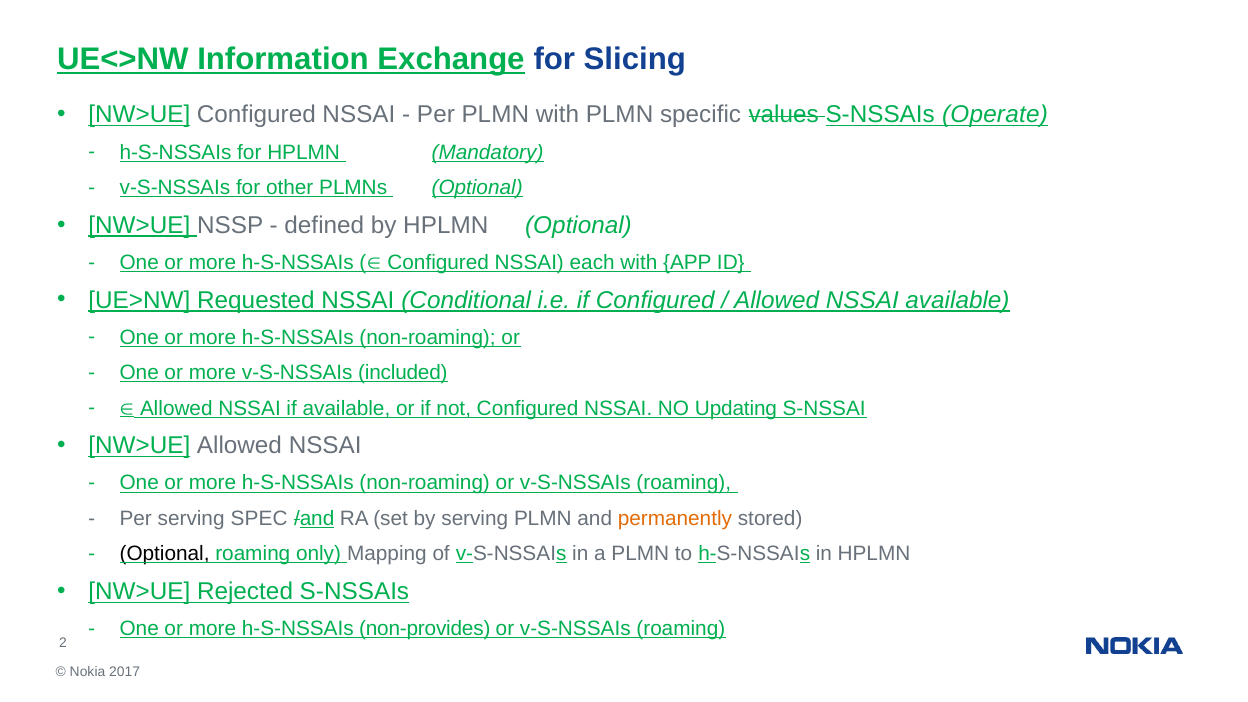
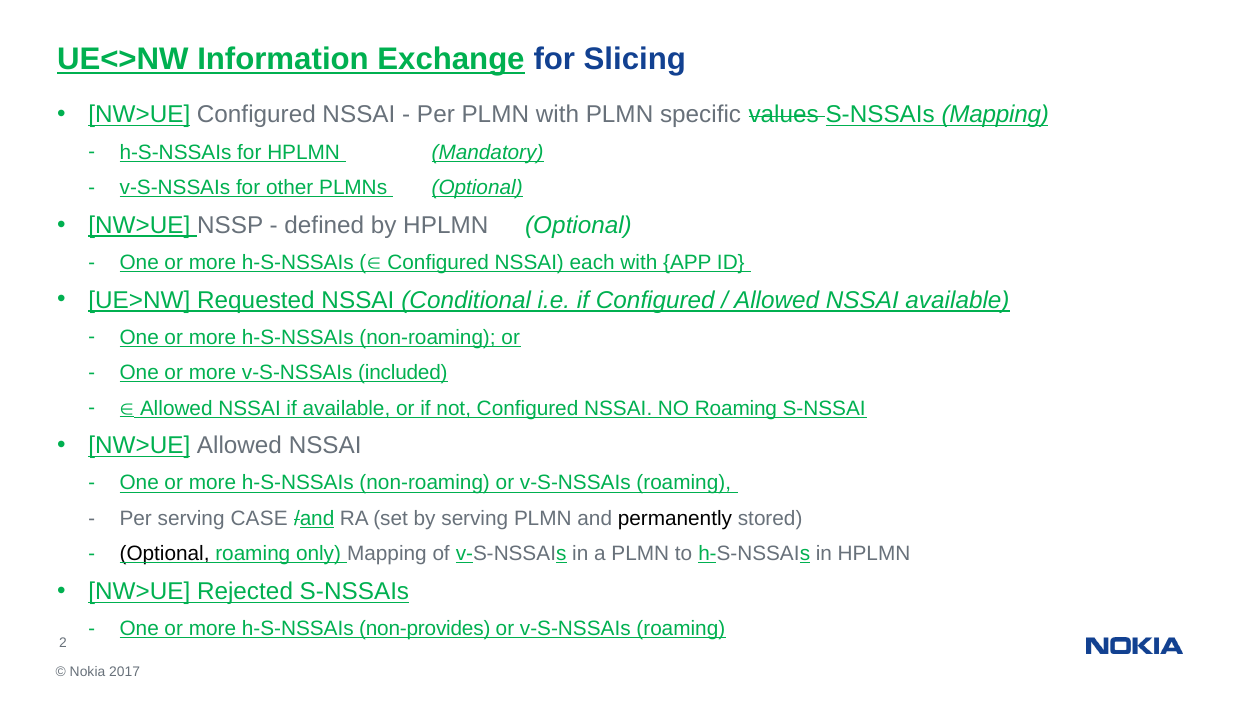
S-NSSAIs Operate: Operate -> Mapping (995, 115)
NO Updating: Updating -> Roaming (736, 408)
SPEC: SPEC -> CASE (259, 518)
permanently colour: orange -> black (675, 518)
